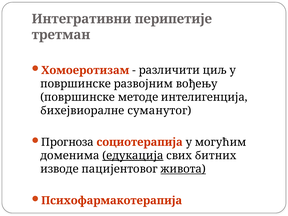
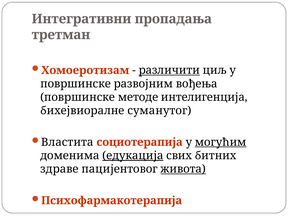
перипетије: перипетије -> пропадања (173, 19)
различити underline: none -> present (169, 70)
вођењу: вођењу -> вођења (197, 84)
Прогноза: Прогноза -> Властита (67, 142)
могућим underline: none -> present (221, 142)
изводе: изводе -> здраве (59, 169)
